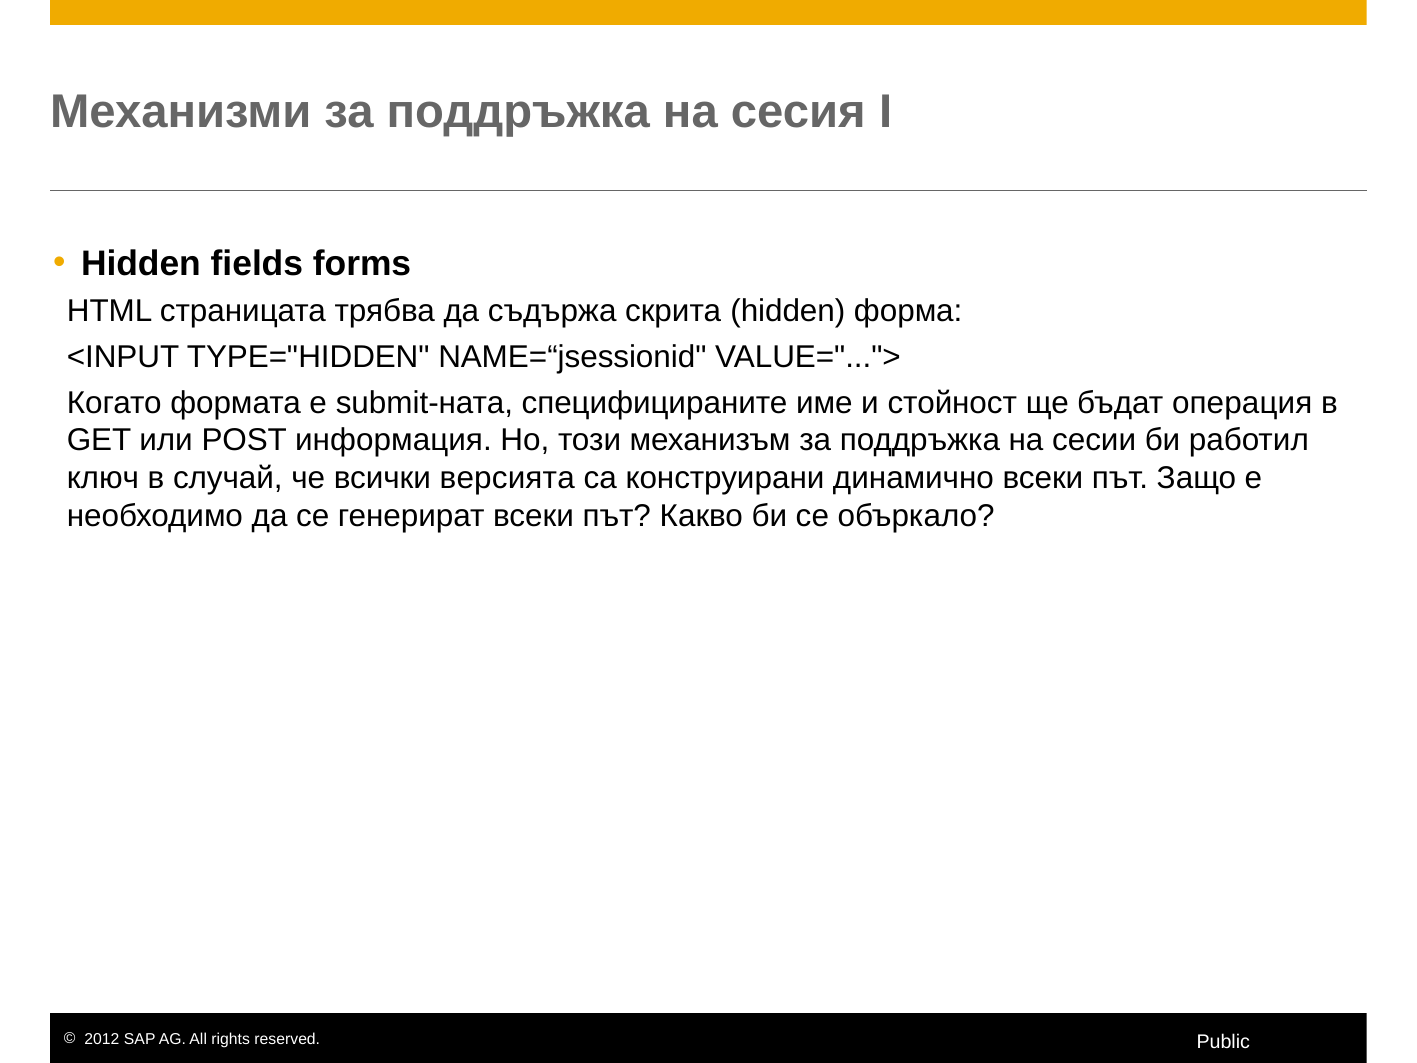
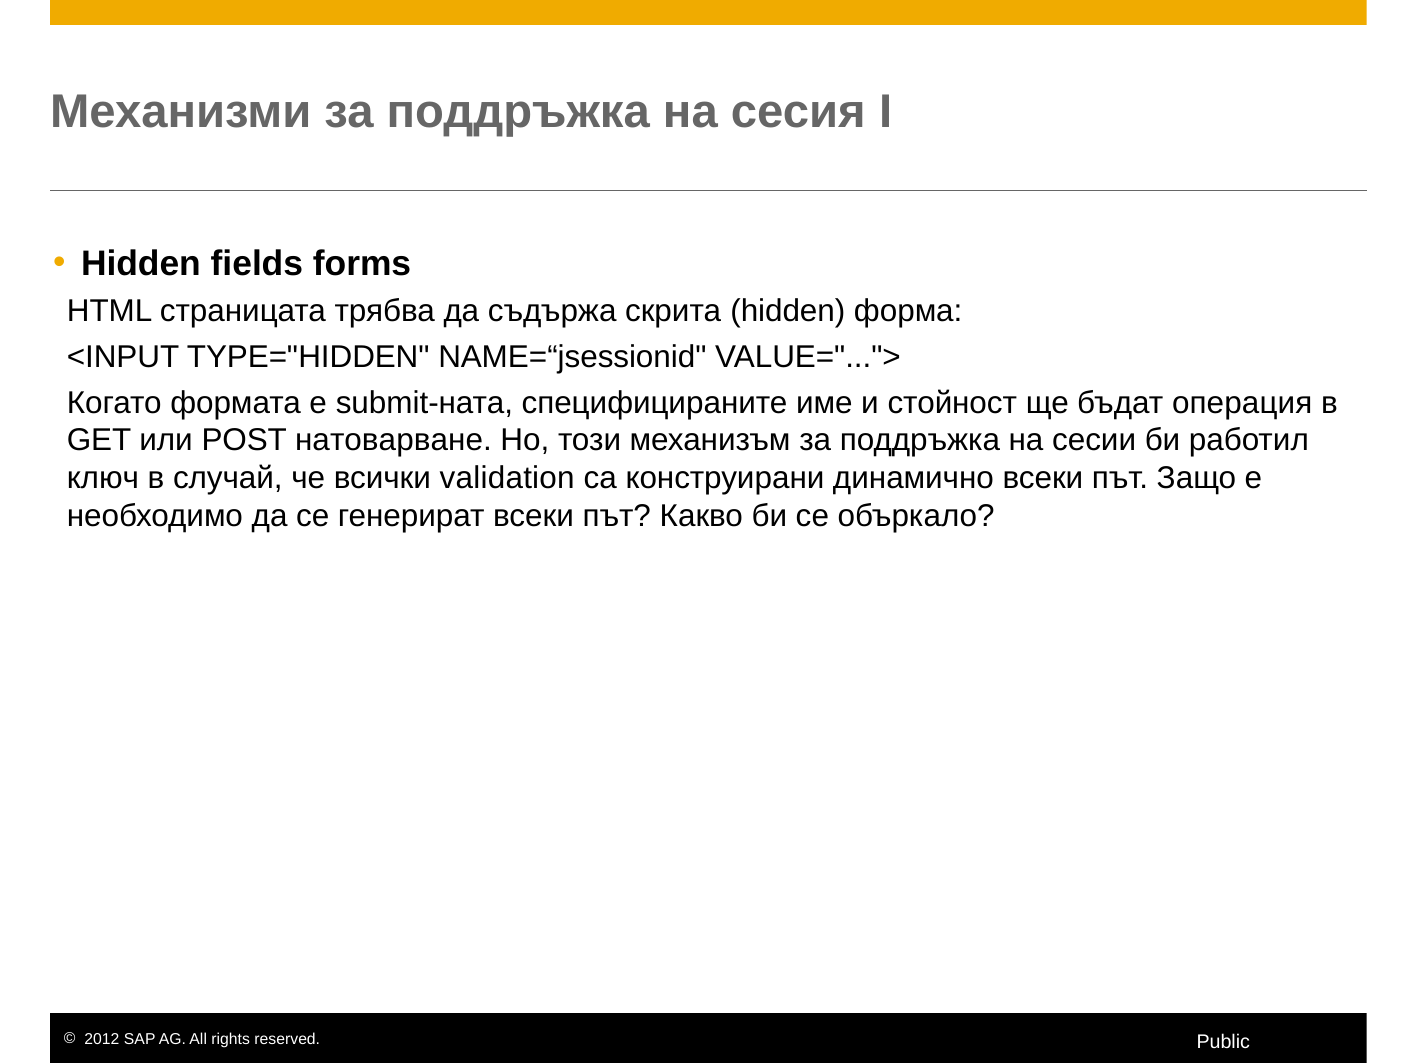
информация: информация -> натоварване (393, 440)
версията: версията -> validation (507, 478)
